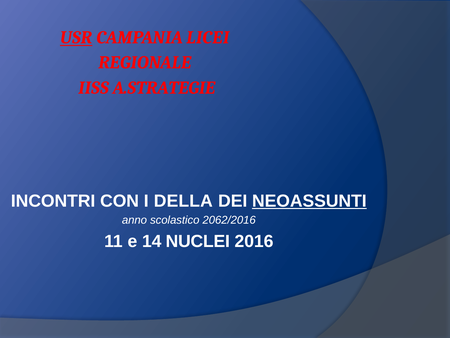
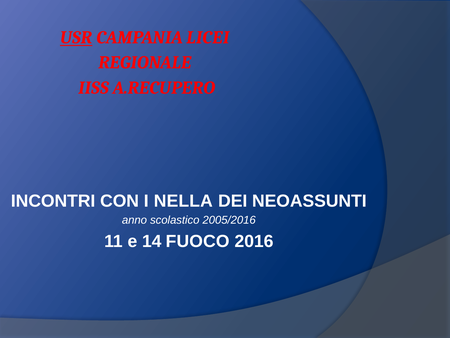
A.STRATEGIE: A.STRATEGIE -> A.RECUPERO (164, 88)
DELLA: DELLA -> NELLA (183, 201)
NEOASSUNTI underline: present -> none (309, 201)
2062/2016: 2062/2016 -> 2005/2016 (229, 220)
NUCLEI: NUCLEI -> FUOCO (198, 241)
